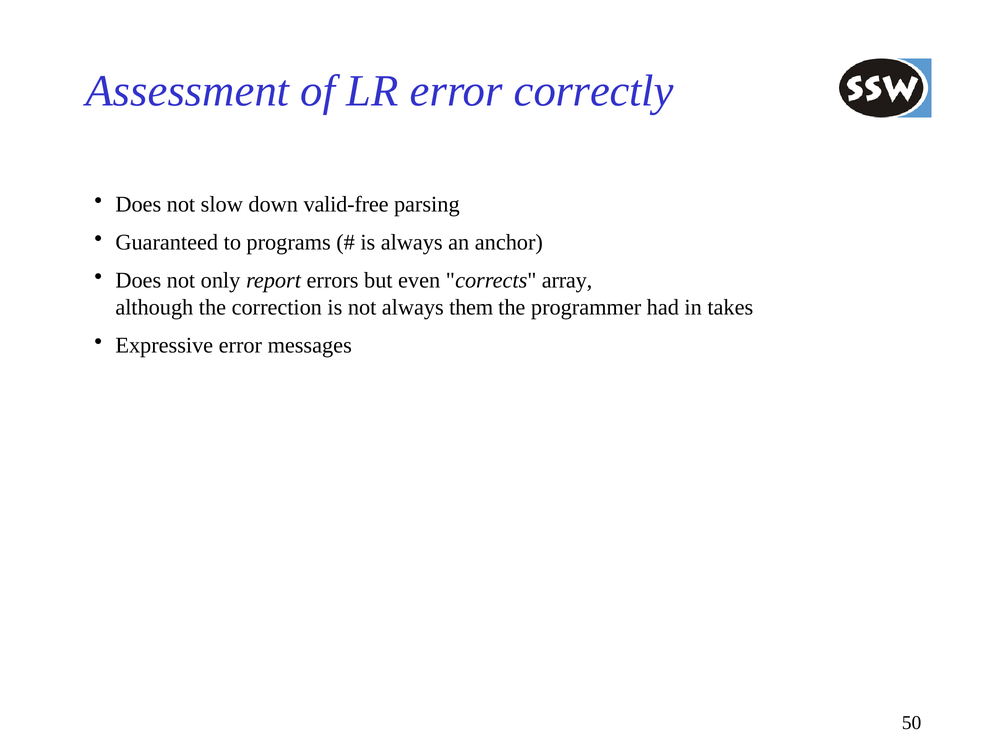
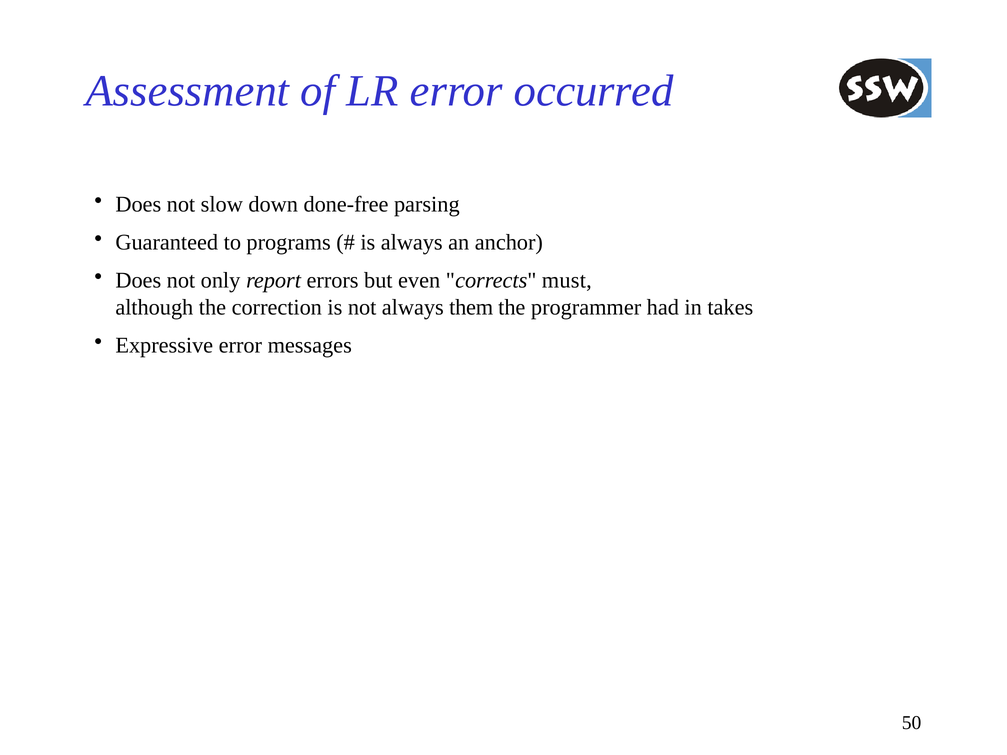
correctly: correctly -> occurred (594, 91)
valid-free: valid-free -> done-free (346, 205)
array: array -> must (567, 281)
